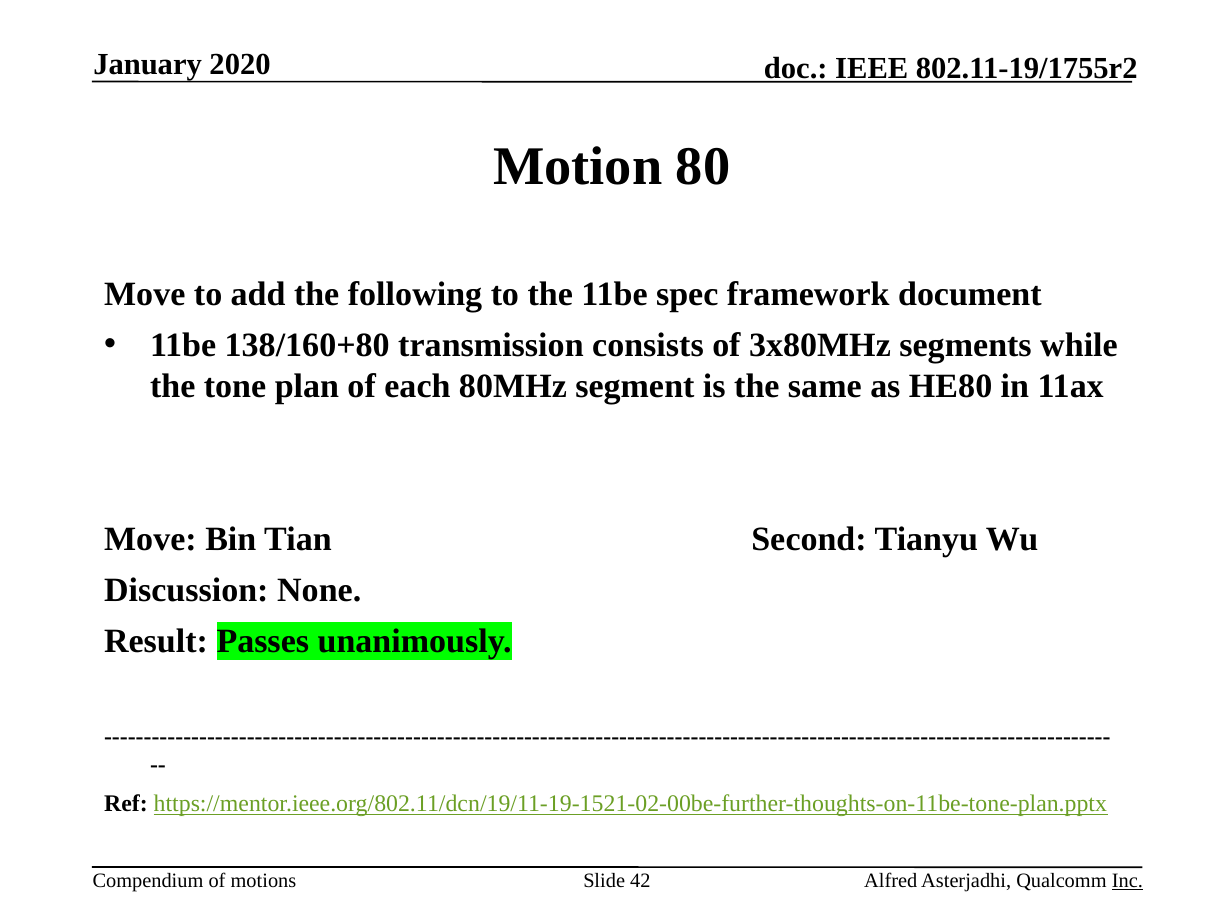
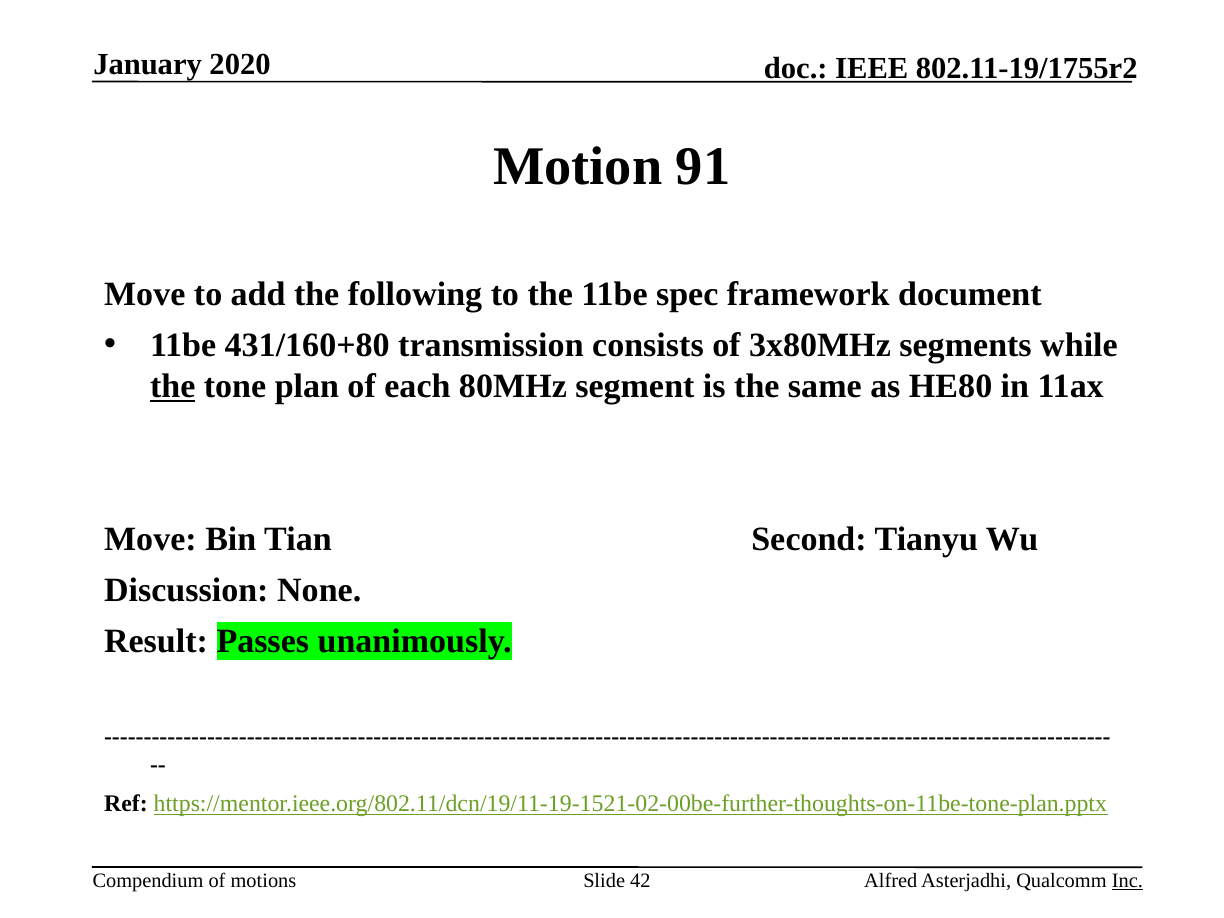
80: 80 -> 91 (703, 167)
138/160+80: 138/160+80 -> 431/160+80 (307, 345)
the underline: none -> present (173, 386)
